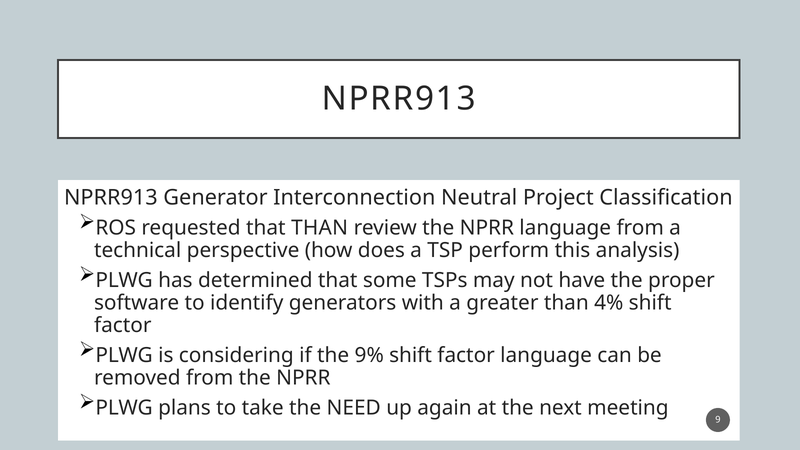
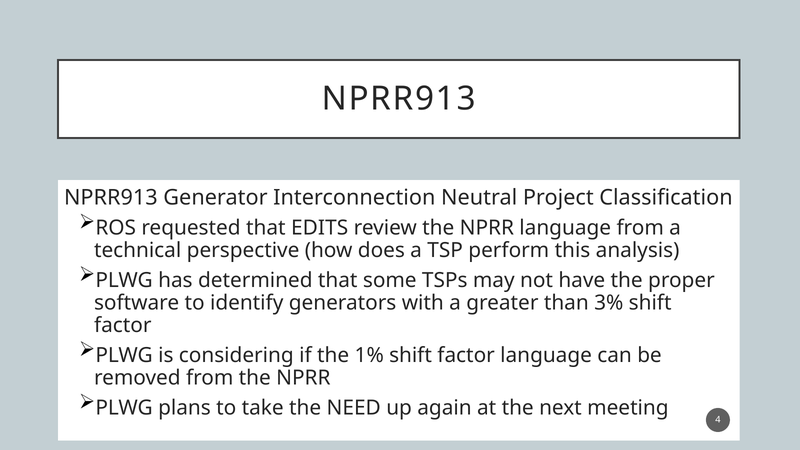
that THAN: THAN -> EDITS (320, 228)
4%: 4% -> 3% (609, 303)
9%: 9% -> 1% (369, 355)
9: 9 -> 4 (718, 420)
